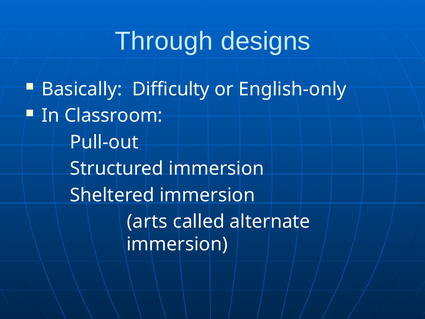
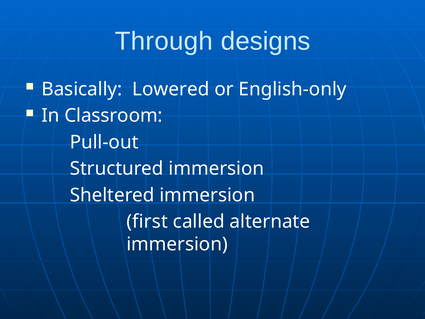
Difficulty: Difficulty -> Lowered (171, 89)
arts: arts -> first (147, 221)
